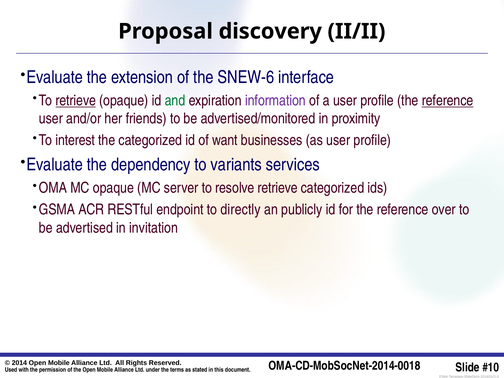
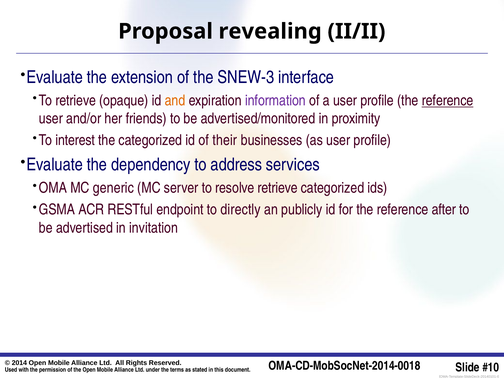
discovery: discovery -> revealing (270, 31)
SNEW-6: SNEW-6 -> SNEW-3 (246, 77)
retrieve underline: present -> none (76, 101)
and colour: green -> orange (175, 101)
want: want -> their (225, 140)
variants: variants -> address (236, 165)
MC opaque: opaque -> generic (113, 188)
over: over -> after (444, 210)
